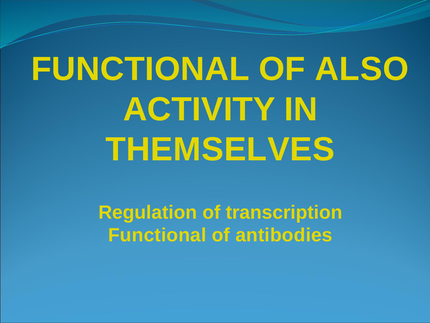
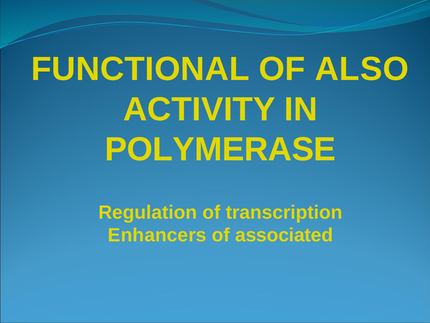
THEMSELVES: THEMSELVES -> POLYMERASE (220, 149)
Functional: Functional -> Enhancers (157, 235)
antibodies: antibodies -> associated (284, 235)
